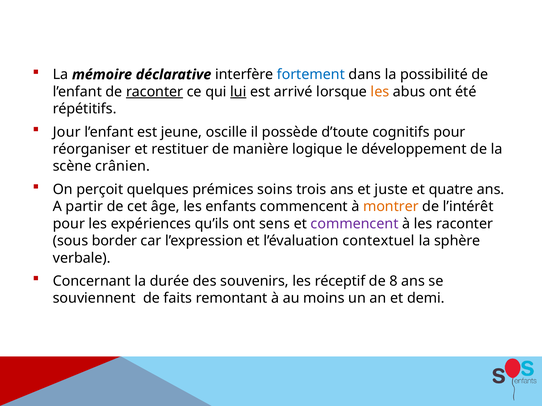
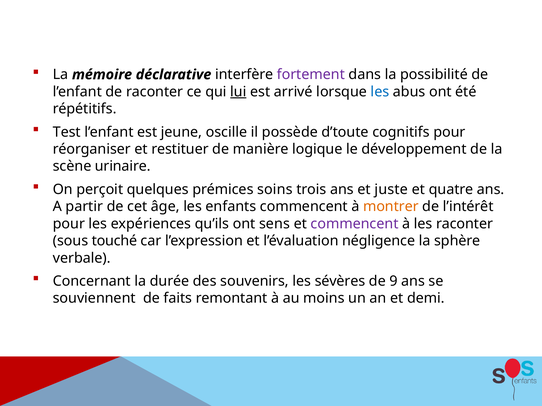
fortement colour: blue -> purple (311, 75)
raconter underline: present -> none (155, 92)
les colour: orange -> blue (380, 92)
Jour: Jour -> Test (67, 132)
crânien: crânien -> urinaire (123, 166)
border: border -> touché (115, 241)
contextuel: contextuel -> négligence (379, 241)
réceptif: réceptif -> sévères (340, 281)
8: 8 -> 9 (394, 281)
